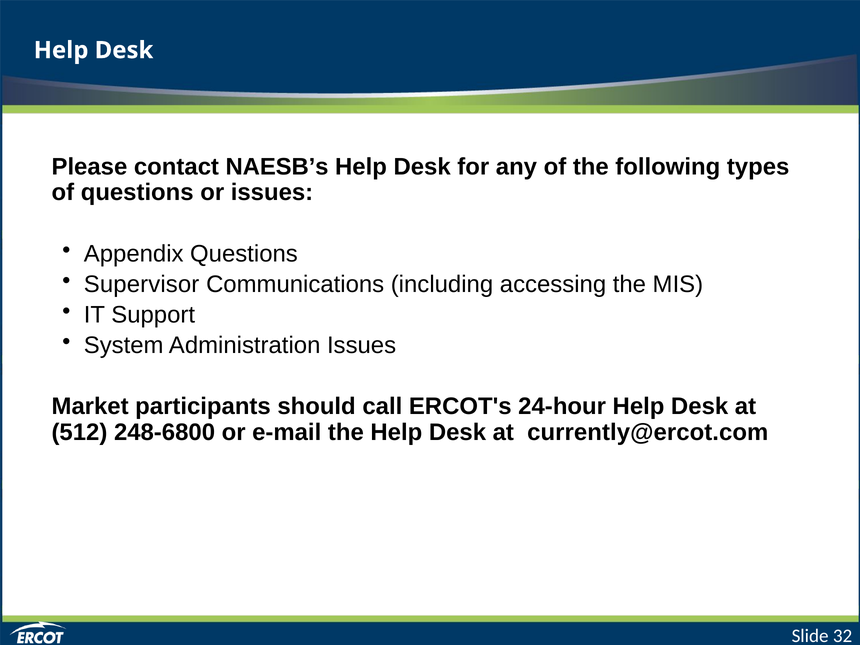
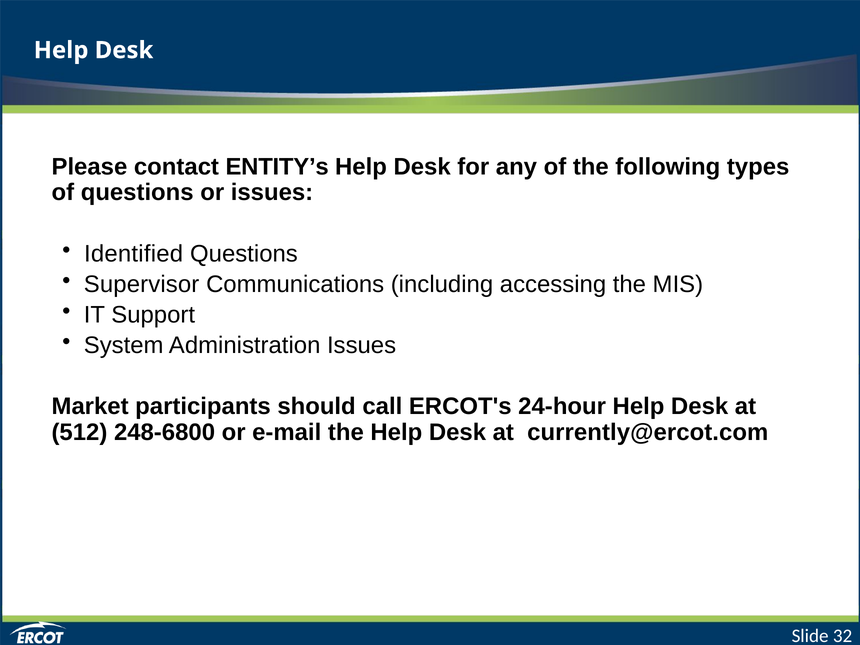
NAESB’s: NAESB’s -> ENTITY’s (277, 167)
Appendix: Appendix -> Identified (134, 254)
